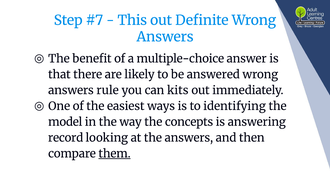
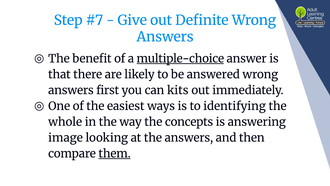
This: This -> Give (132, 20)
multiple-choice underline: none -> present (180, 59)
rule: rule -> first (108, 90)
model: model -> whole (65, 122)
record: record -> image (65, 138)
